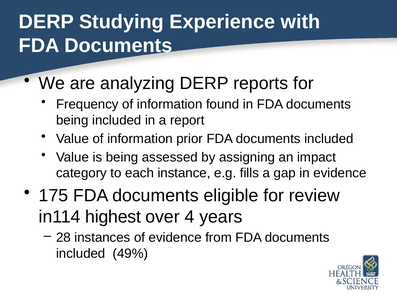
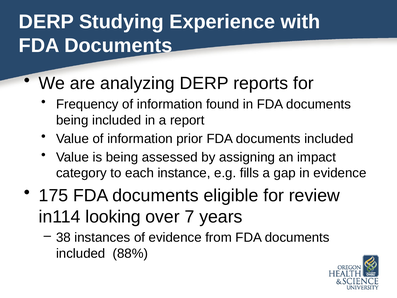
highest: highest -> looking (113, 216)
4: 4 -> 7 (189, 216)
28: 28 -> 38 (63, 237)
49%: 49% -> 88% (130, 253)
